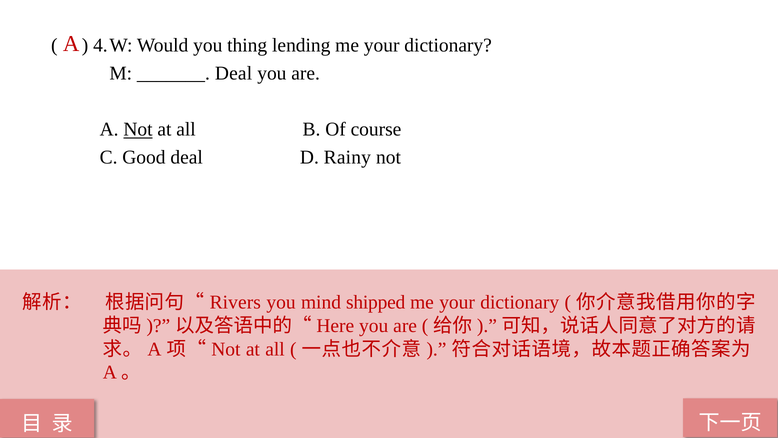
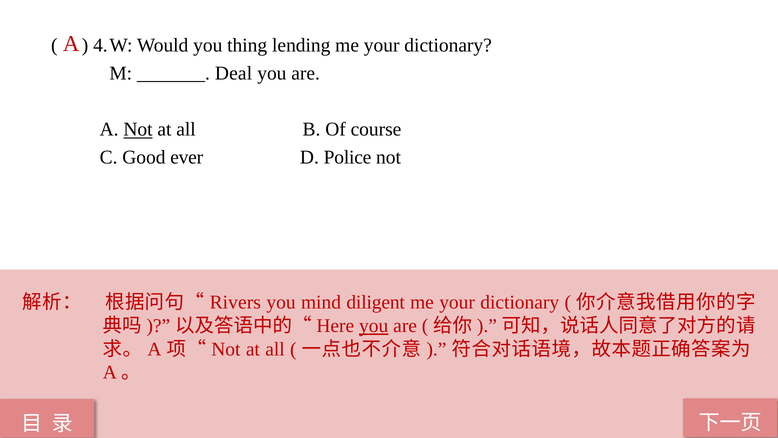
Good deal: deal -> ever (187, 157)
Rainy: Rainy -> Police (348, 157)
shipped: shipped -> diligent (376, 302)
you underline: none -> present (374, 326)
